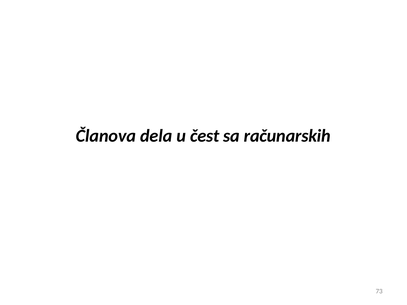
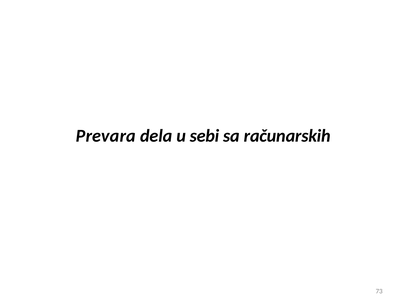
Članova: Članova -> Prevara (106, 136)
čest: čest -> sebi (205, 136)
